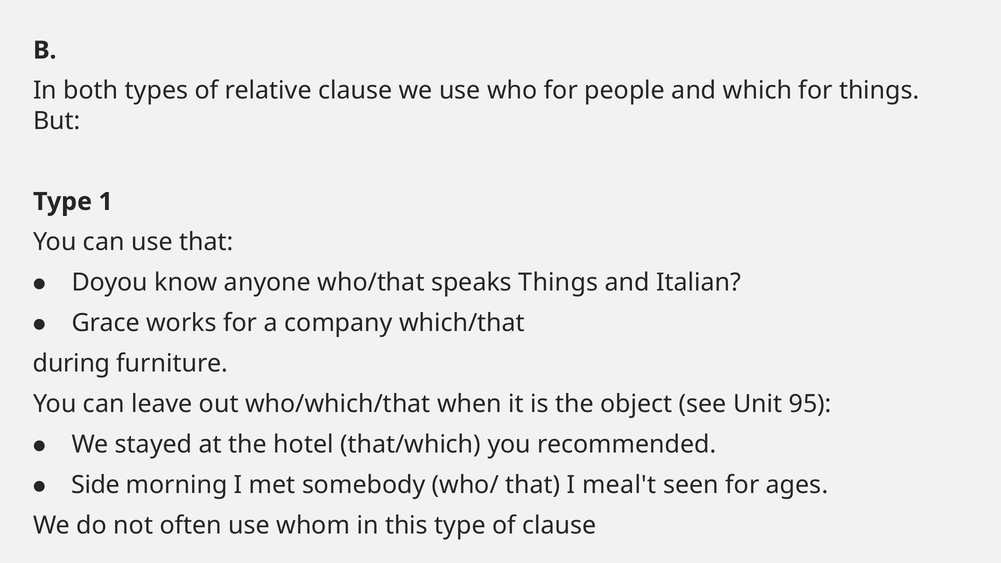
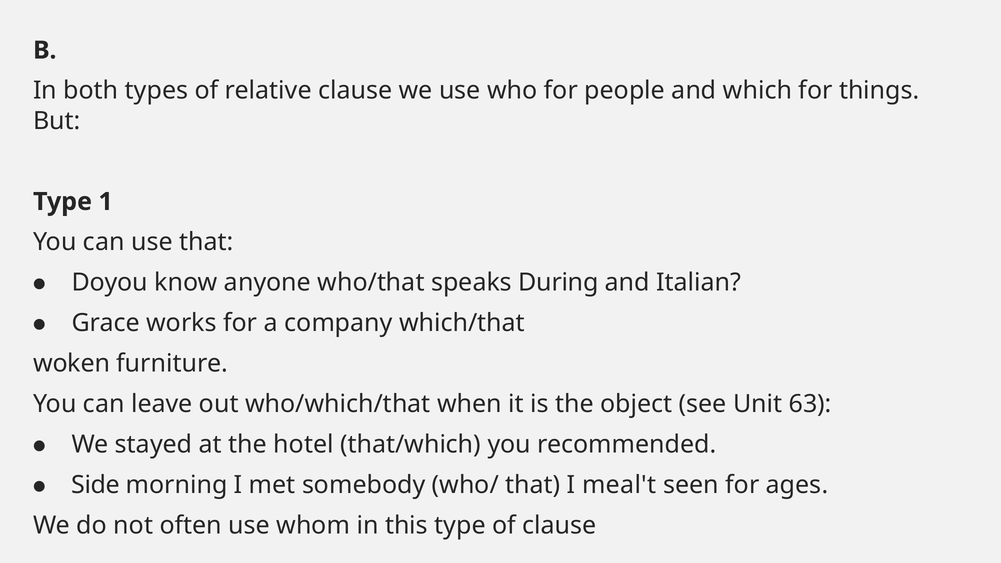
speaks Things: Things -> During (559, 283)
during: during -> woken (72, 364)
95: 95 -> 63 (810, 404)
